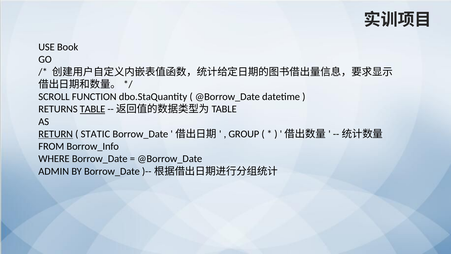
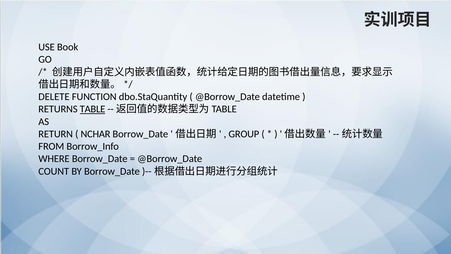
SCROLL: SCROLL -> DELETE (54, 97)
RETURN underline: present -> none (56, 134)
STATIC: STATIC -> NCHAR (96, 134)
ADMIN: ADMIN -> COUNT (54, 171)
